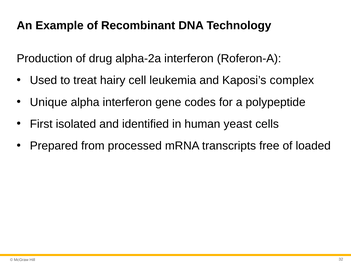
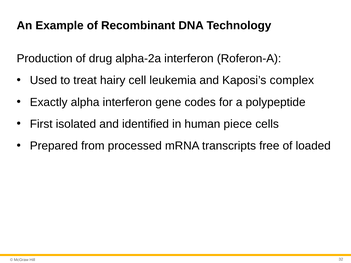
Unique: Unique -> Exactly (49, 102)
yeast: yeast -> piece (238, 124)
